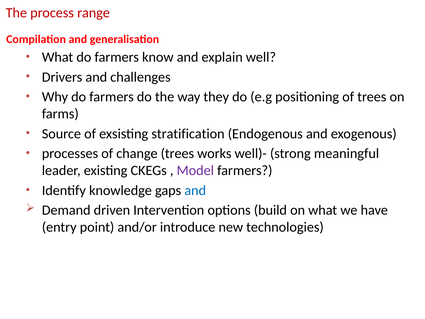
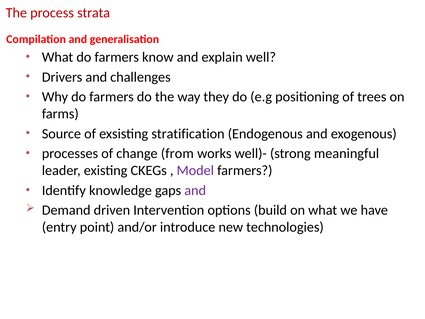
range: range -> strata (94, 13)
change trees: trees -> from (177, 153)
and colour: blue -> purple (195, 190)
